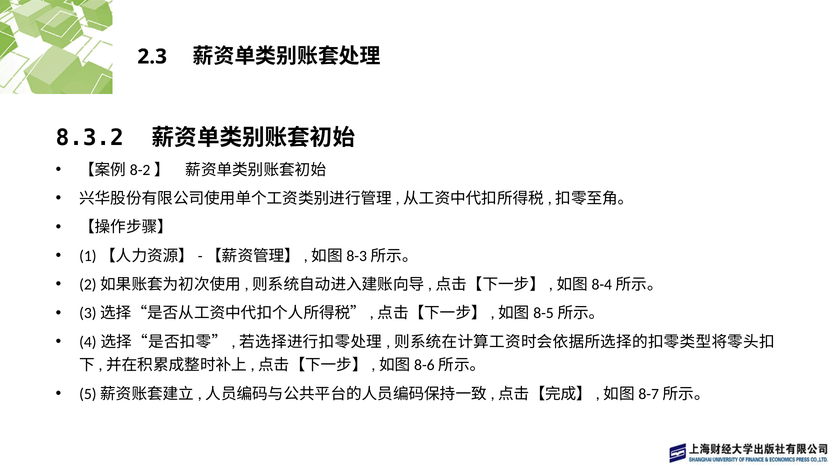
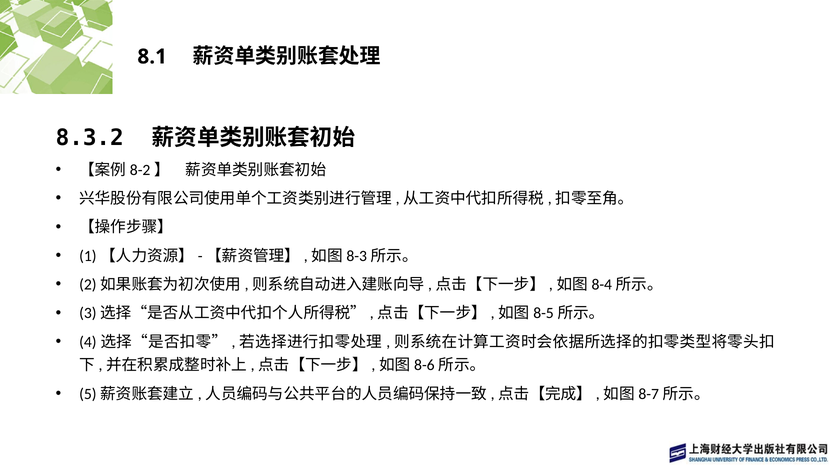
2.3: 2.3 -> 8.1 (152, 57)
